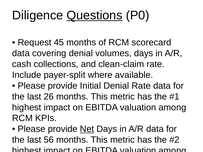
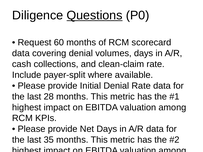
45: 45 -> 60 (59, 43)
26: 26 -> 28 (49, 97)
Net underline: present -> none (87, 129)
56: 56 -> 35 (49, 140)
